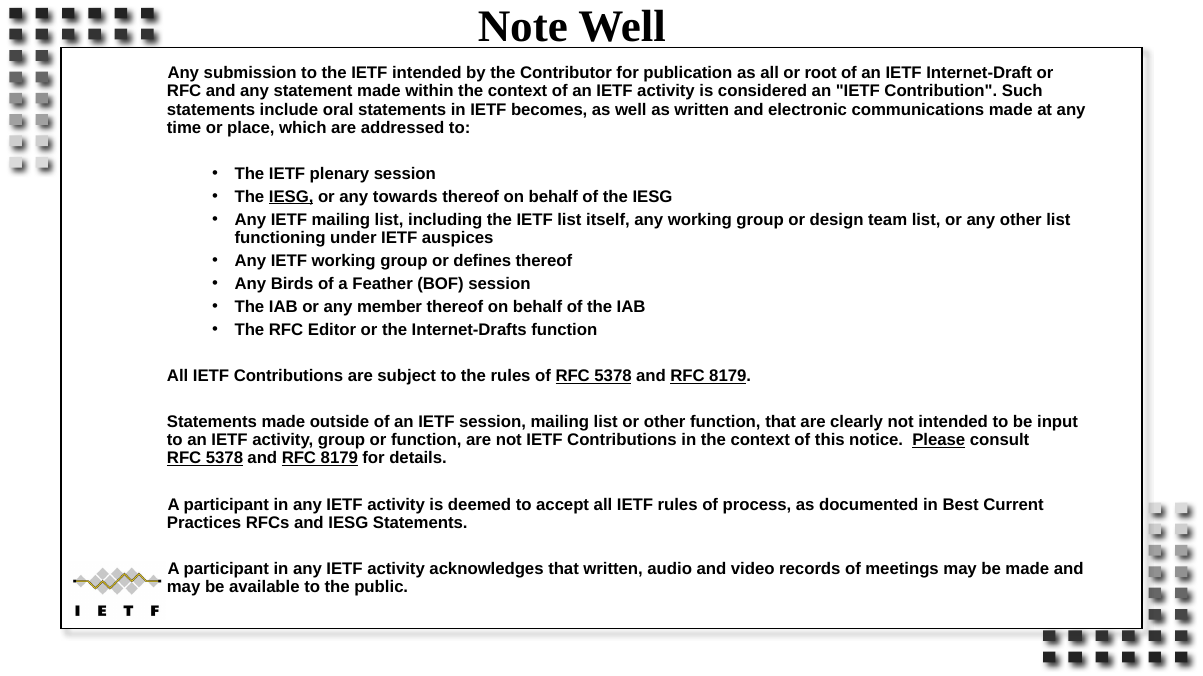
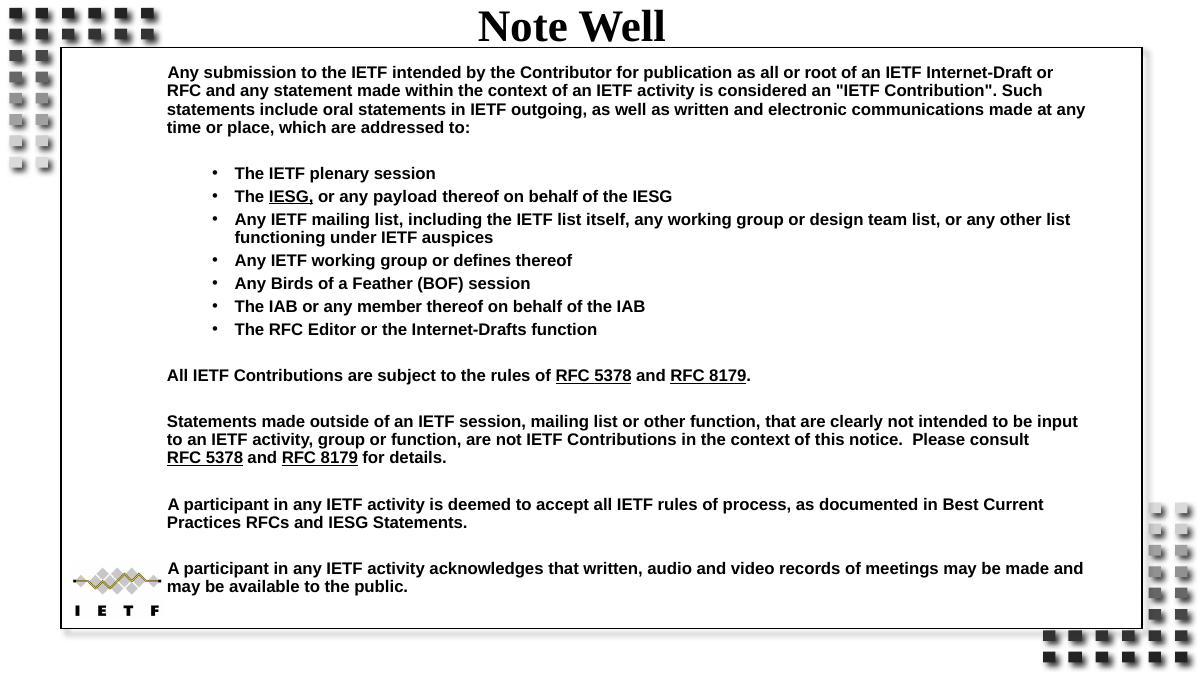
becomes: becomes -> outgoing (549, 110)
towards: towards -> payload (405, 197)
Please underline: present -> none (939, 441)
